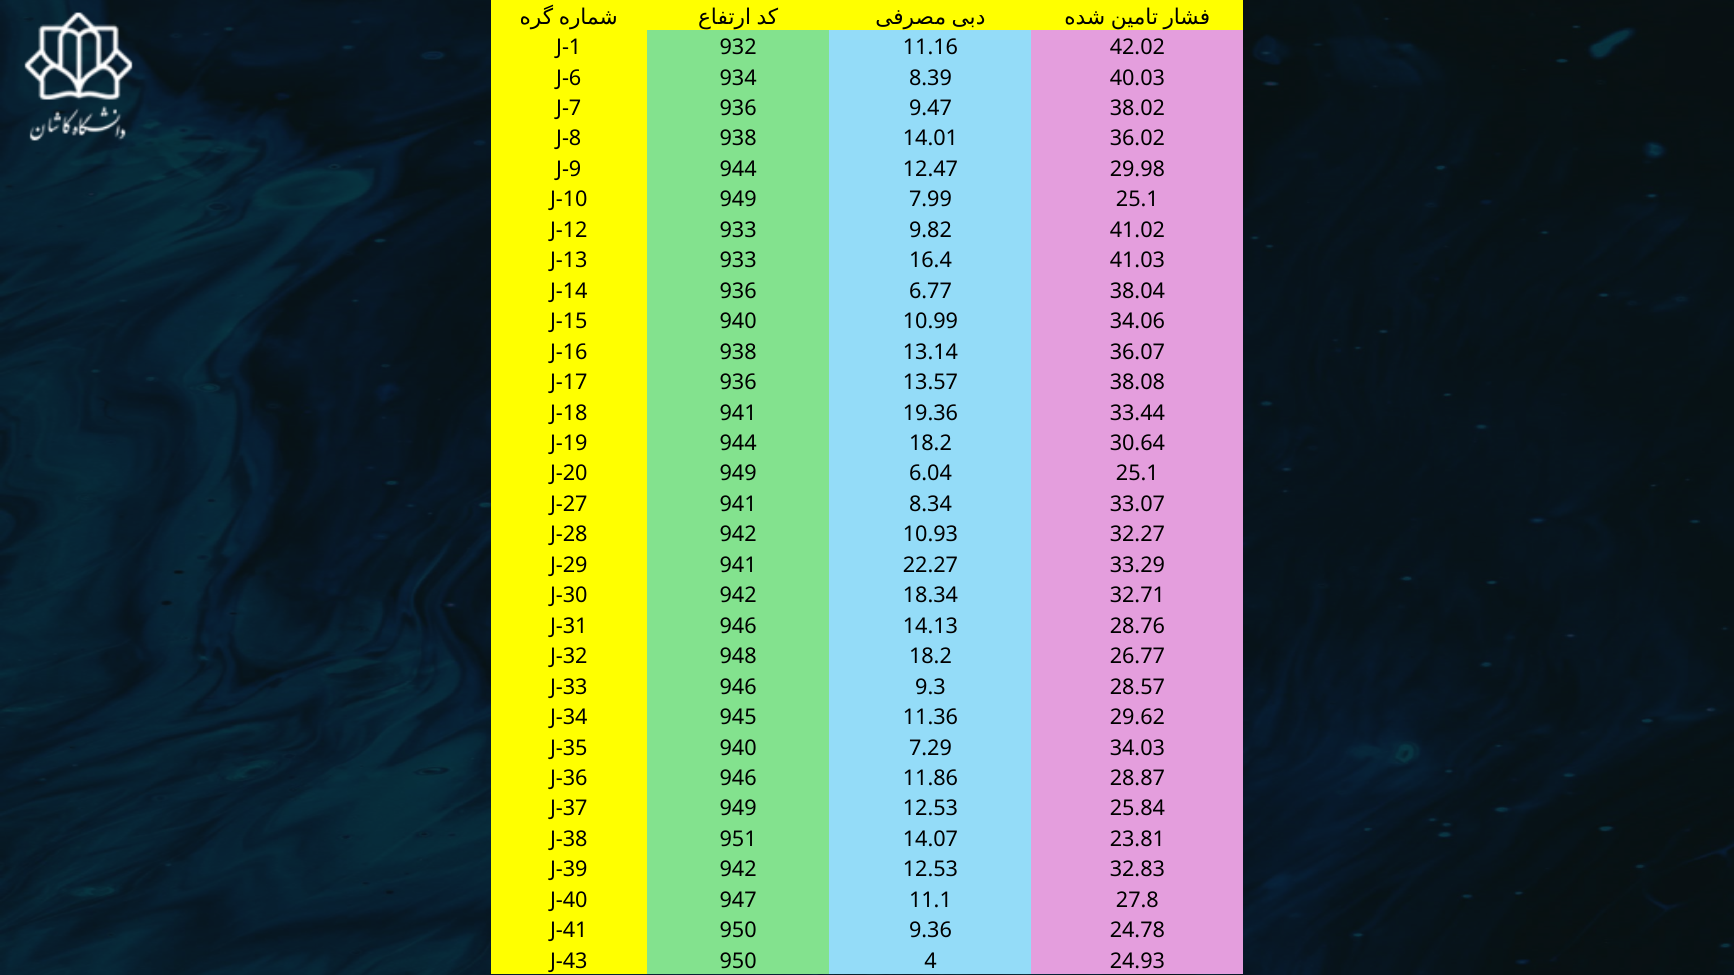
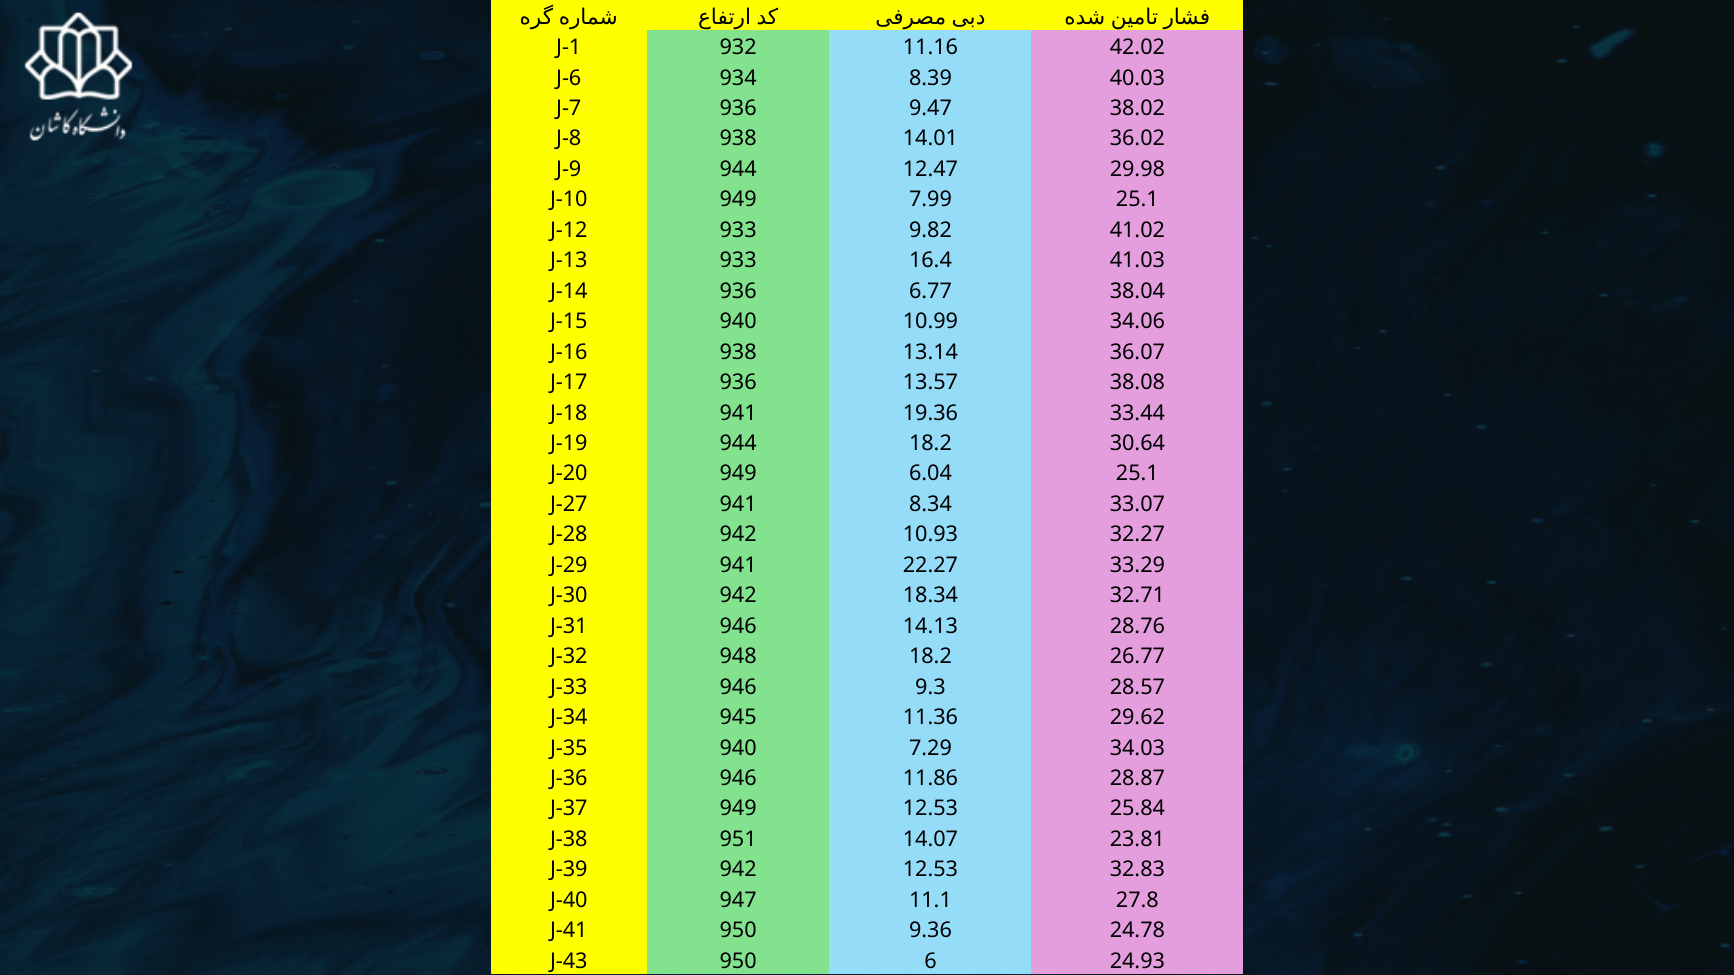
4: 4 -> 6 (931, 961)
